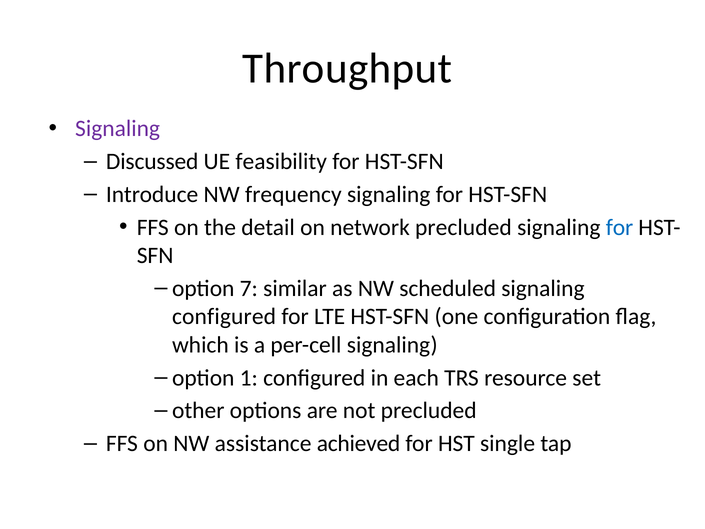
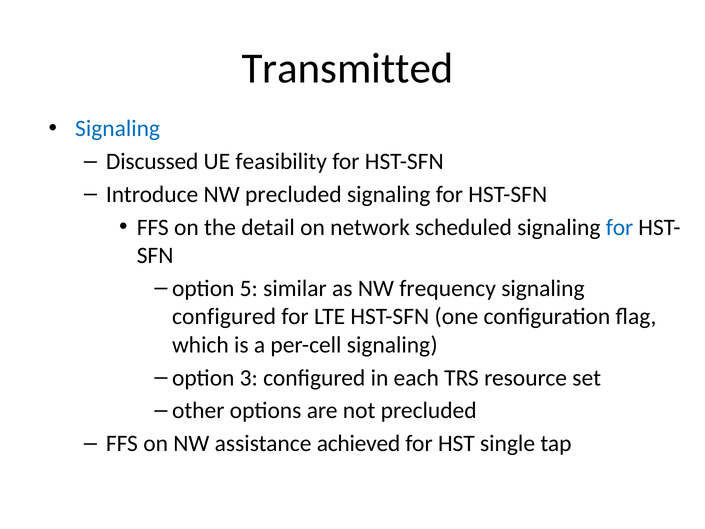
Throughput: Throughput -> Transmitted (348, 68)
Signaling colour: purple -> blue (118, 129)
NW frequency: frequency -> precluded (293, 194)
network precluded: precluded -> scheduled (463, 227)
7: 7 -> 5 (249, 288)
scheduled: scheduled -> frequency (448, 288)
1: 1 -> 3 (249, 378)
